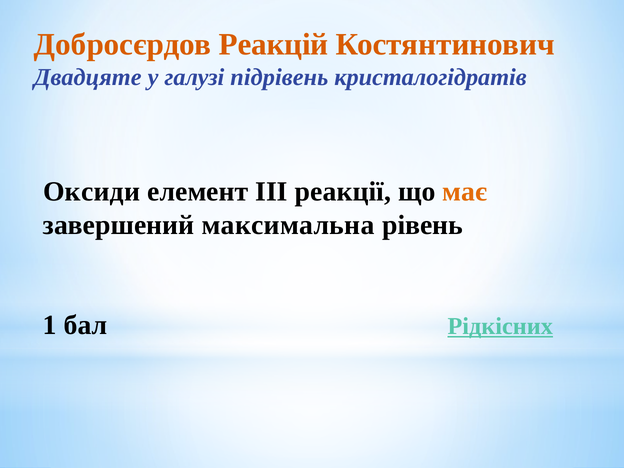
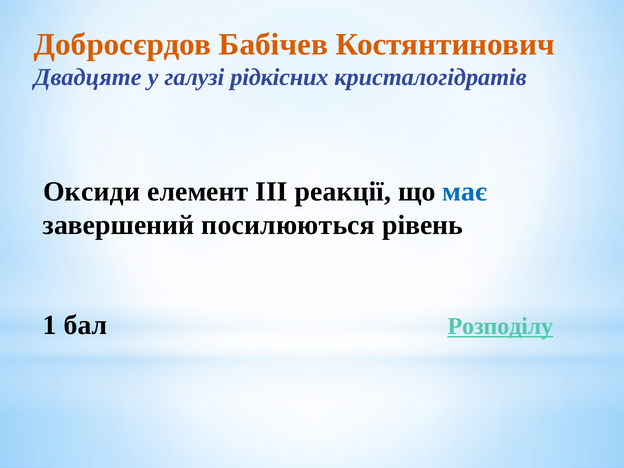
Реакцій: Реакцій -> Бабічев (273, 45)
підрівень: підрівень -> рідкісних (279, 77)
має colour: orange -> blue (465, 192)
максимальна: максимальна -> посилюються (288, 225)
Рідкісних: Рідкісних -> Розподілу (500, 326)
